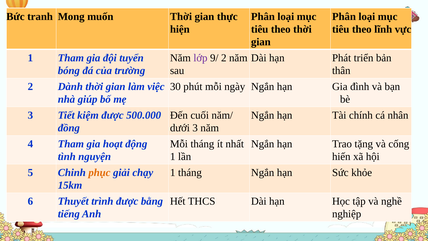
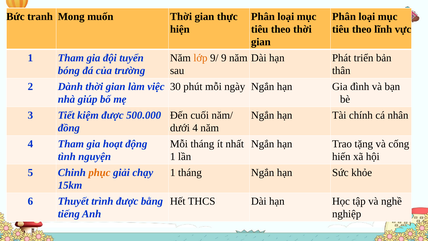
lớp colour: purple -> orange (200, 58)
9/ 2: 2 -> 9 (224, 58)
dưới 3: 3 -> 4 (195, 128)
